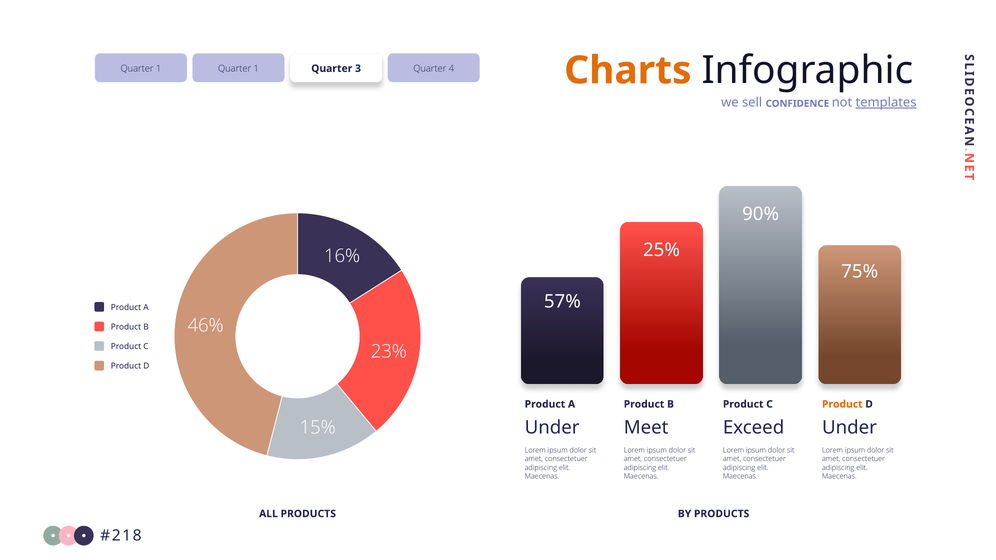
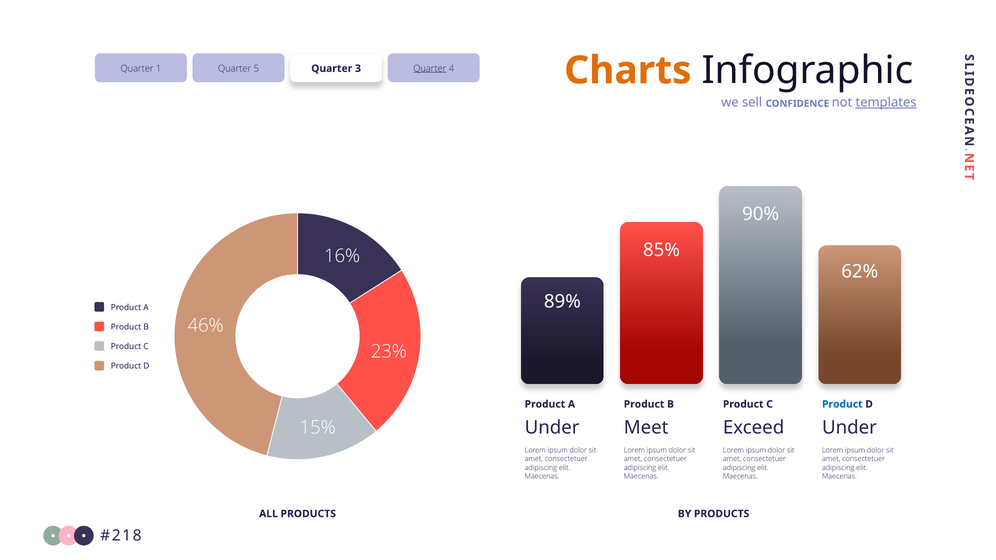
1: 1 -> 5 (256, 68)
Quarter underline: none -> present (430, 68)
25%: 25% -> 85% (661, 250)
75%: 75% -> 62% (860, 272)
57%: 57% -> 89% (562, 302)
Product colour: orange -> blue (842, 404)
